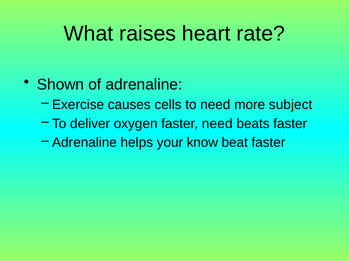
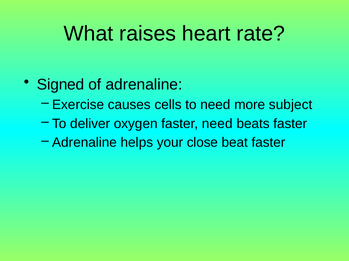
Shown: Shown -> Signed (61, 85)
know: know -> close (202, 143)
